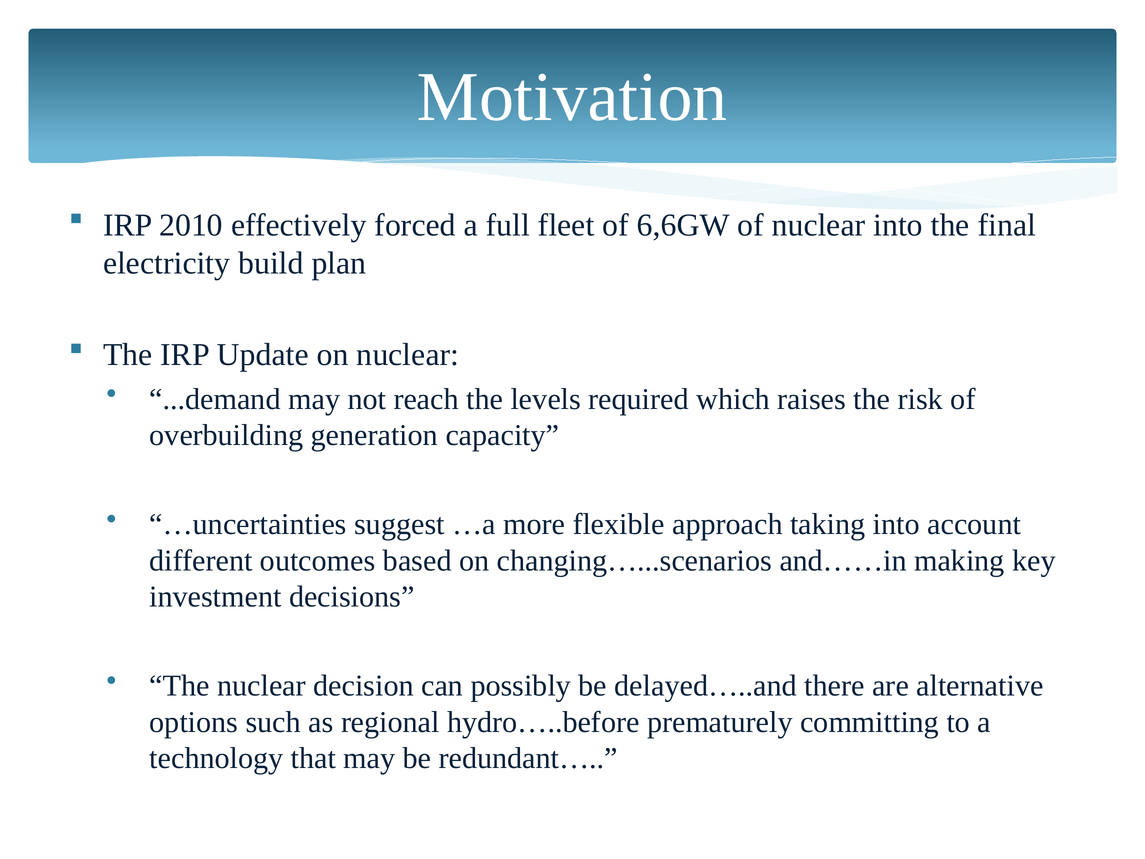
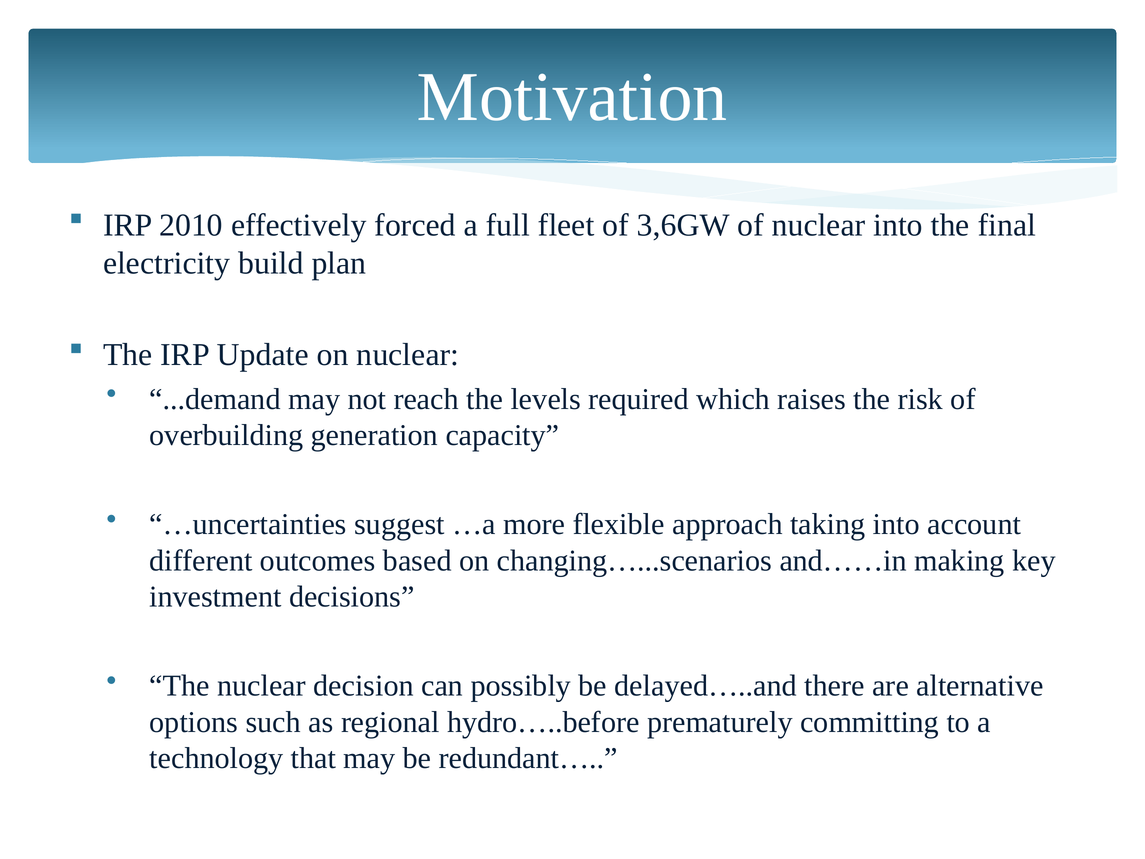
6,6GW: 6,6GW -> 3,6GW (683, 225)
